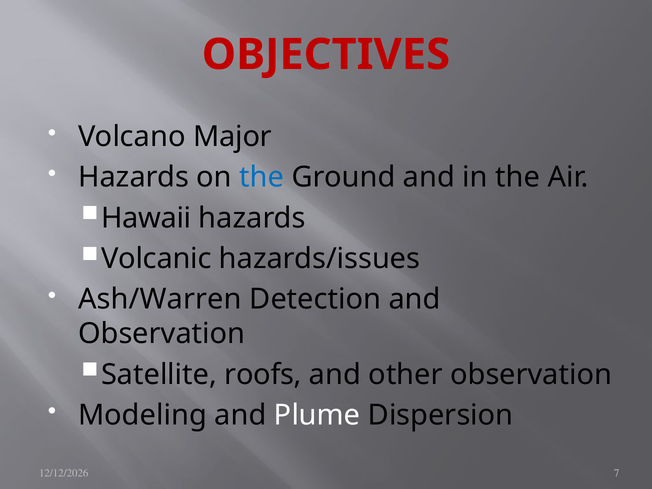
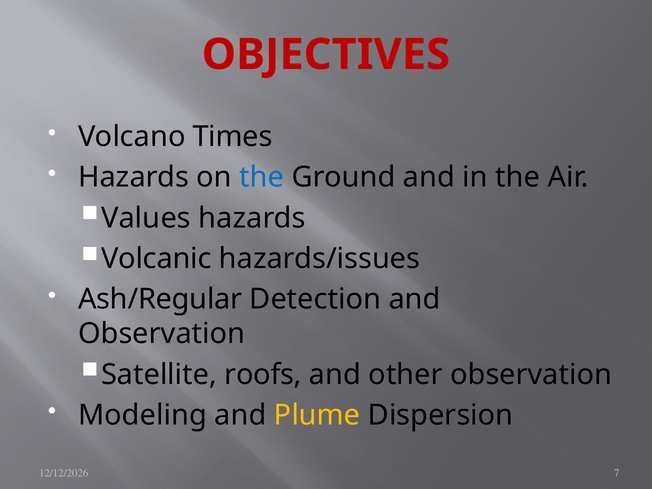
Major: Major -> Times (233, 137)
Hawaii: Hawaii -> Values (146, 218)
Ash/Warren: Ash/Warren -> Ash/Regular (160, 299)
Plume colour: white -> yellow (317, 415)
